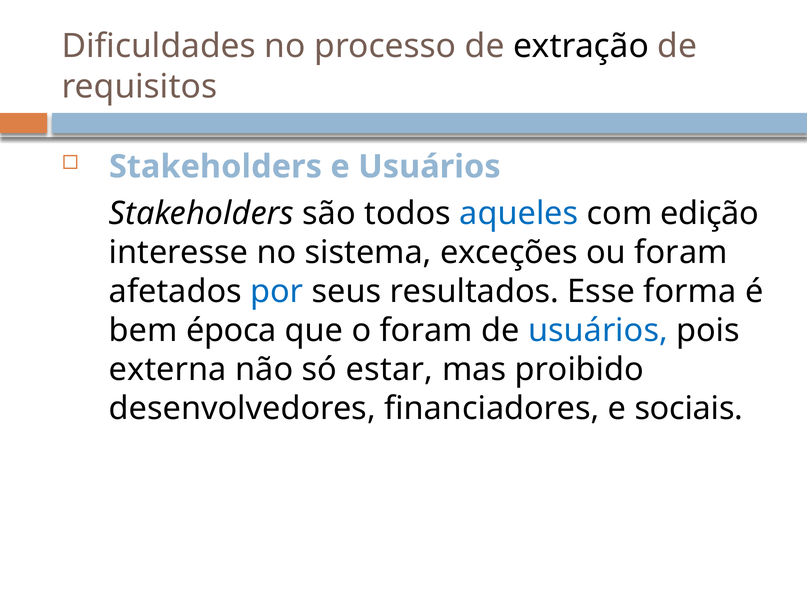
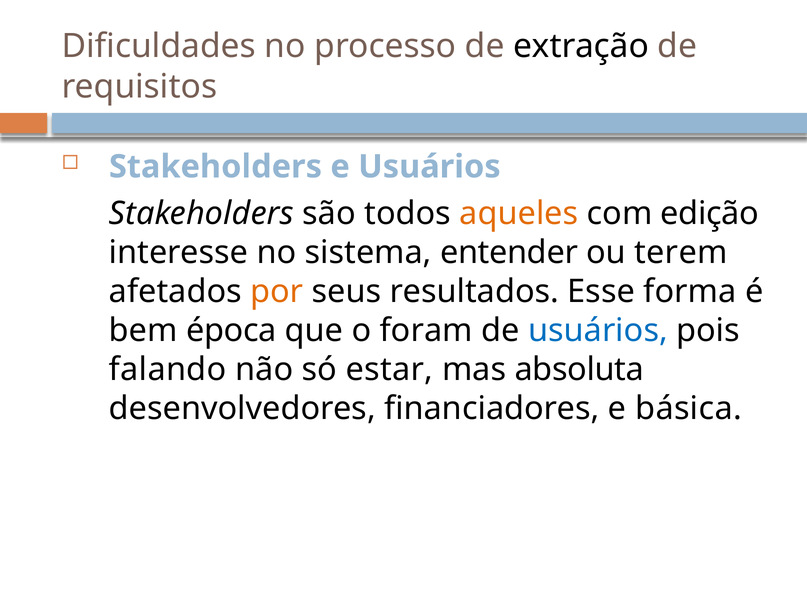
aqueles colour: blue -> orange (519, 214)
exceções: exceções -> entender (509, 253)
ou foram: foram -> terem (681, 253)
por colour: blue -> orange (277, 292)
externa: externa -> falando (168, 370)
proibido: proibido -> absoluta (579, 370)
sociais: sociais -> básica (689, 409)
